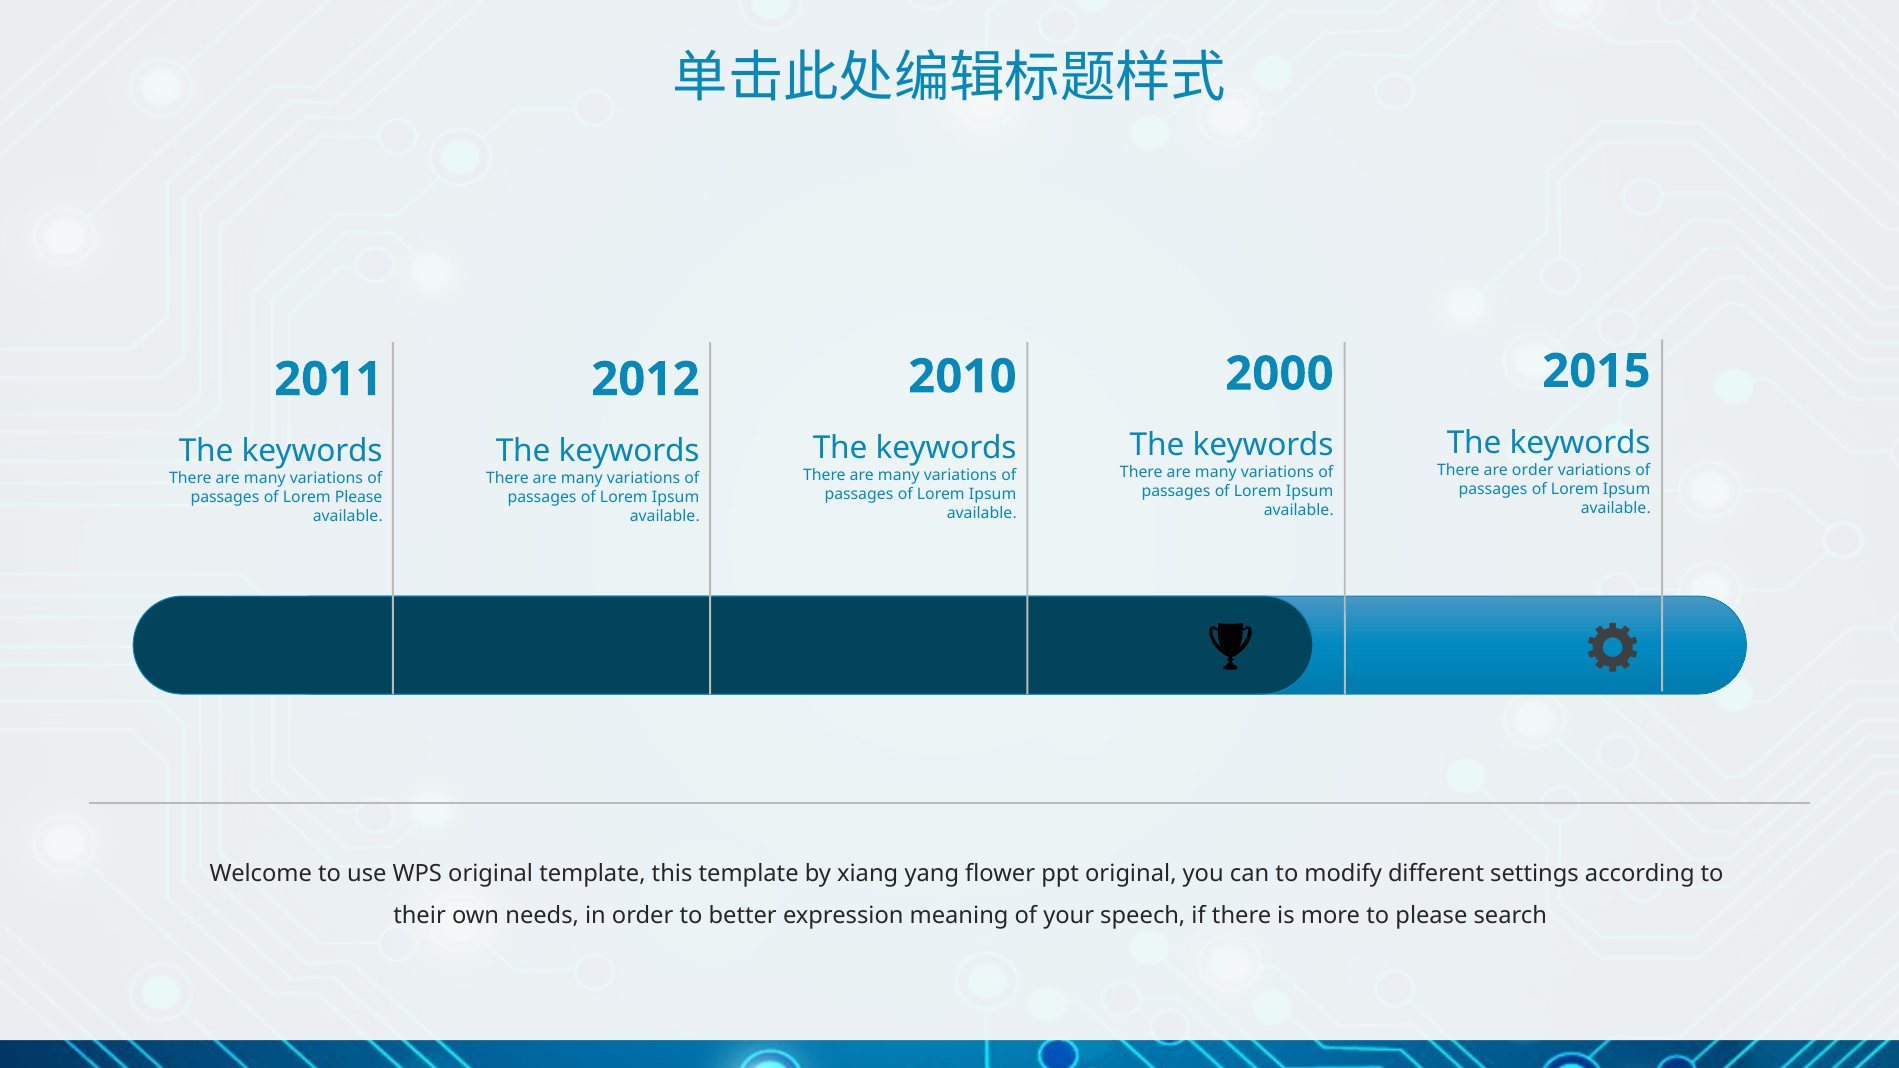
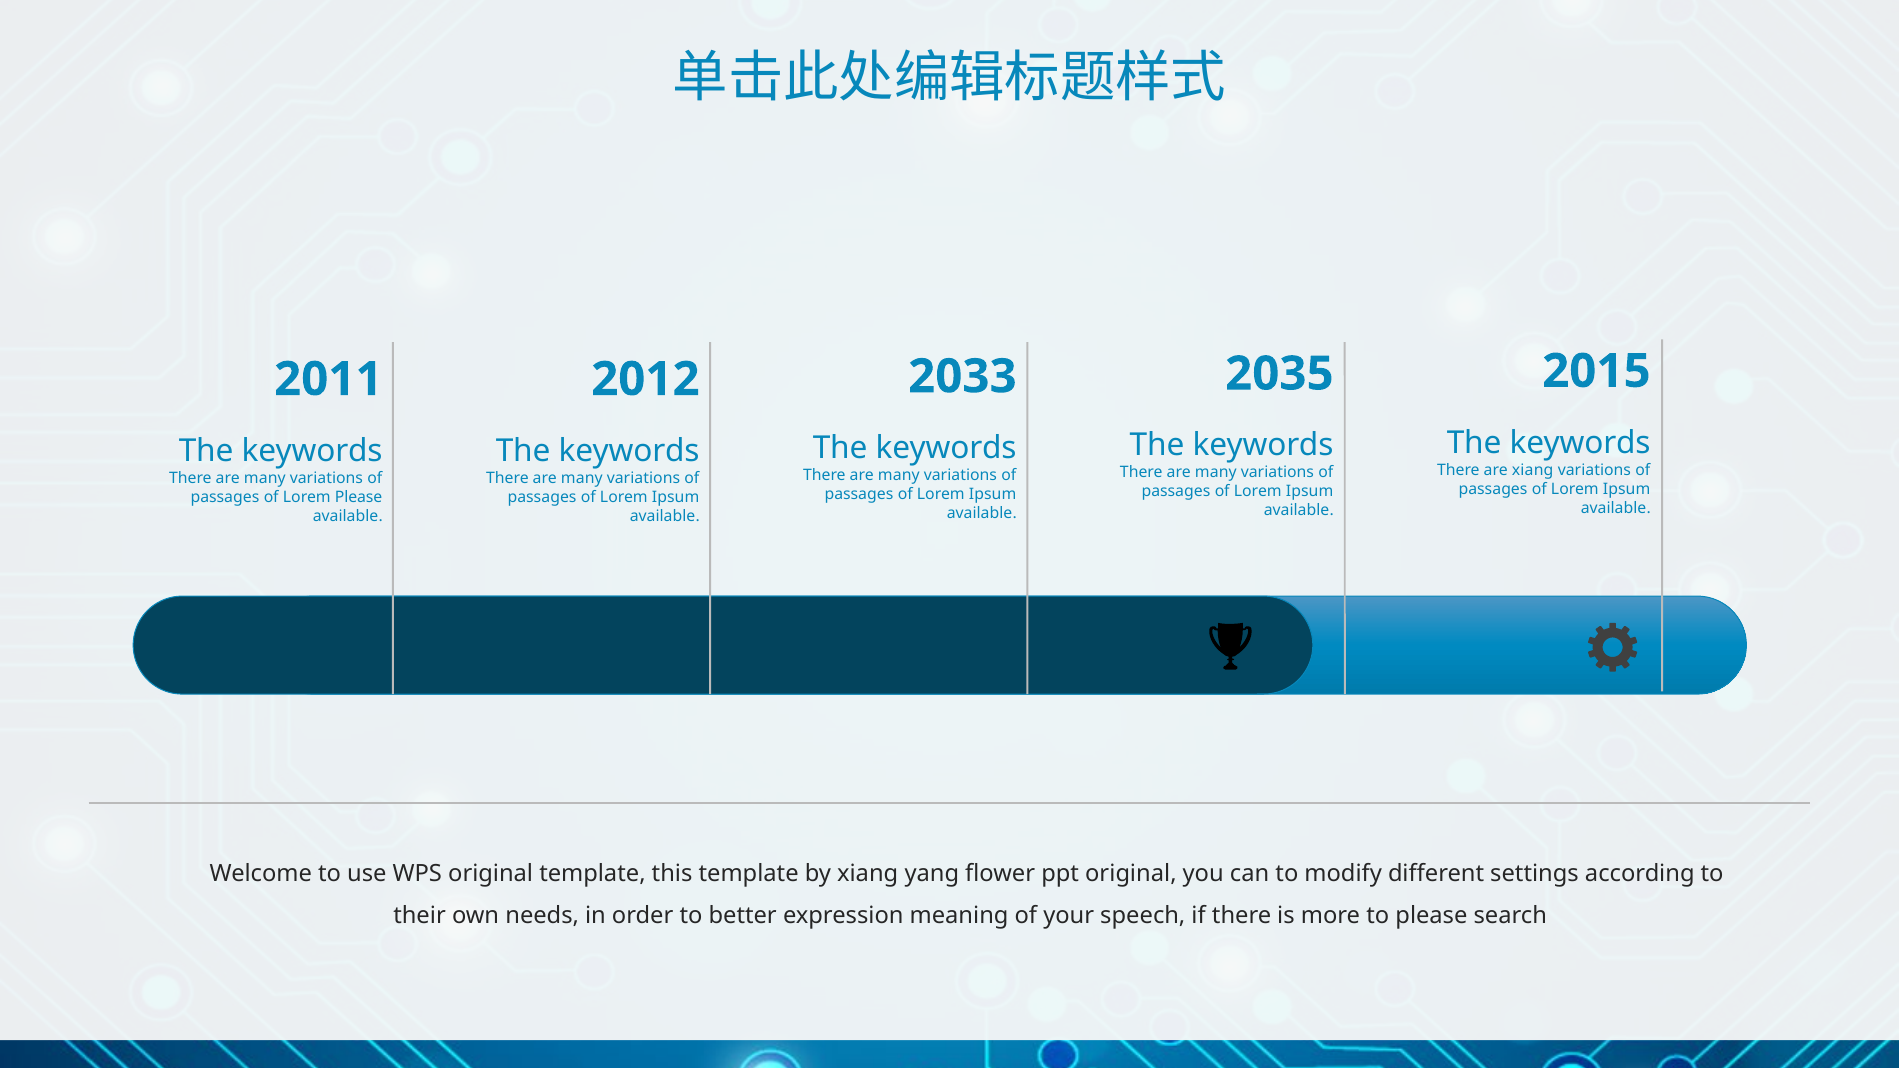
2000: 2000 -> 2035 (1279, 374)
2010: 2010 -> 2033 (962, 377)
are order: order -> xiang (1533, 470)
